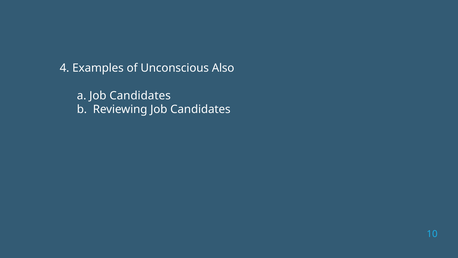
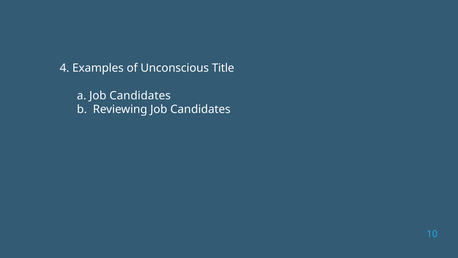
Also: Also -> Title (223, 68)
